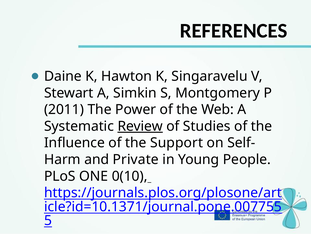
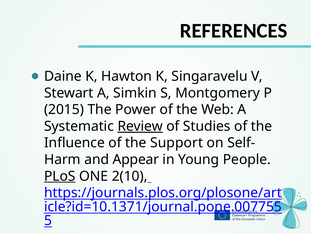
2011: 2011 -> 2015 (64, 109)
Private: Private -> Appear (136, 159)
PLoS underline: none -> present (60, 176)
0(10: 0(10 -> 2(10 (130, 176)
